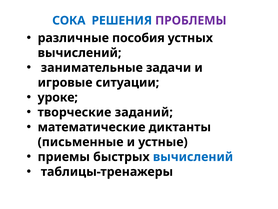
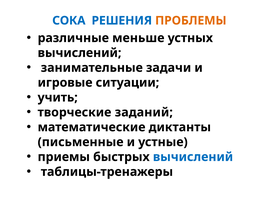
ПРОБЛЕМЫ colour: purple -> orange (191, 21)
пособия: пособия -> меньше (138, 38)
уроке: уроке -> учить (58, 97)
